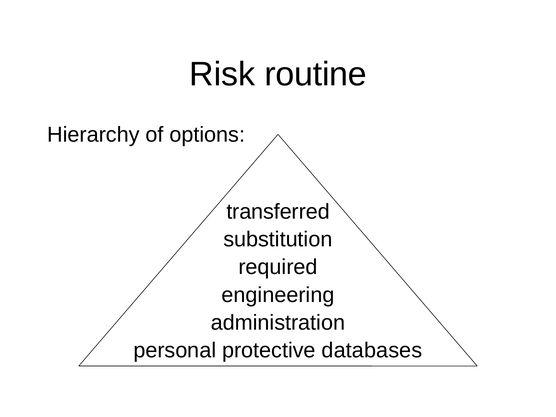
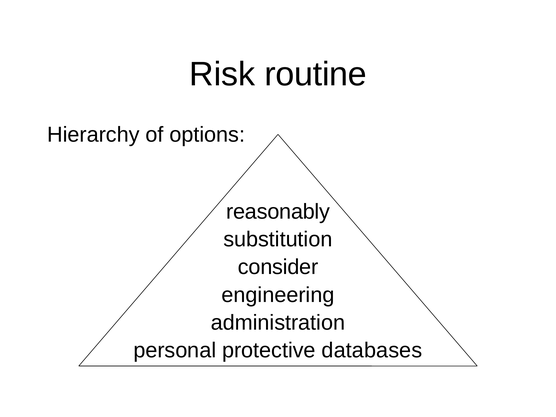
transferred: transferred -> reasonably (278, 212)
required: required -> consider (278, 267)
